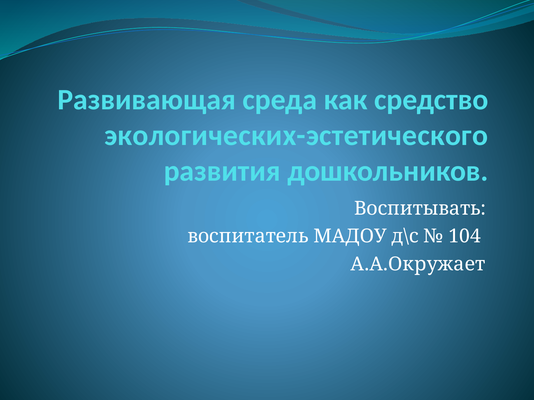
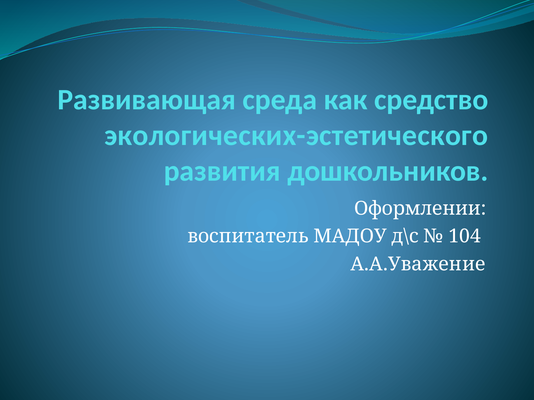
Воспитывать: Воспитывать -> Оформлении (420, 209)
А.А.Окружает: А.А.Окружает -> А.А.Уважение (418, 264)
